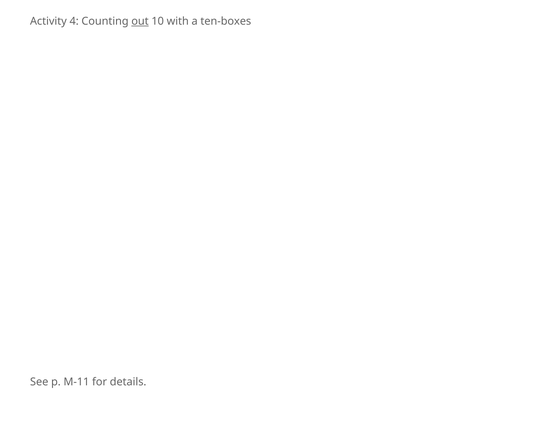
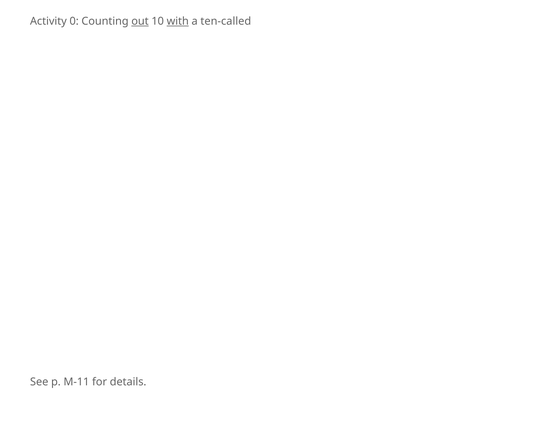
4: 4 -> 0 (74, 21)
with underline: none -> present (178, 21)
ten-boxes: ten-boxes -> ten-called (226, 21)
